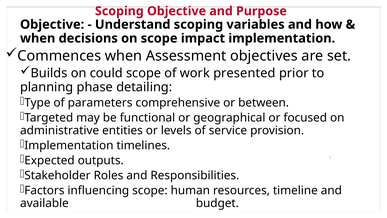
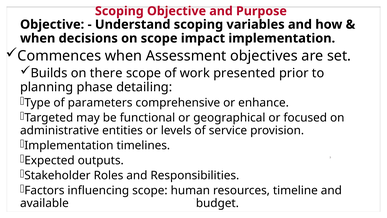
could: could -> there (106, 73)
between: between -> enhance (264, 103)
